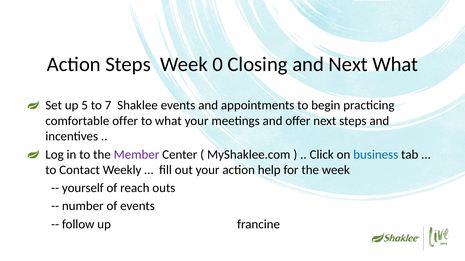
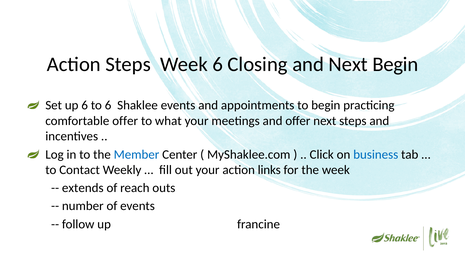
Week 0: 0 -> 6 (218, 65)
Next What: What -> Begin (395, 65)
up 5: 5 -> 6 (85, 106)
to 7: 7 -> 6 (108, 106)
Member colour: purple -> blue (136, 155)
help: help -> links (269, 170)
yourself: yourself -> extends (83, 188)
